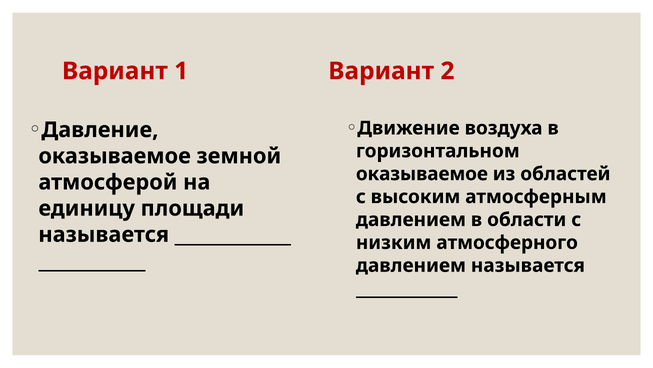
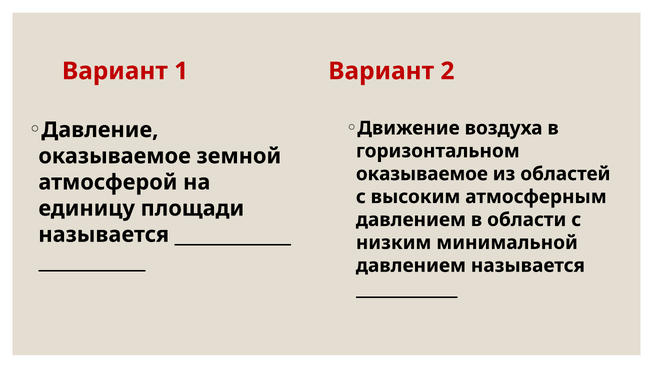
атмосферного: атмосферного -> минимальной (507, 242)
